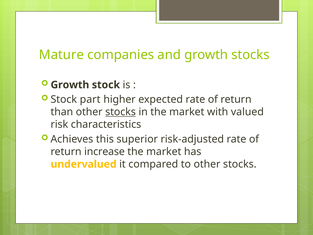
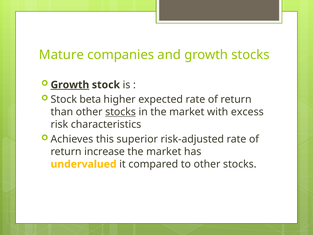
Growth underline: none -> present (70, 85)
part: part -> beta (90, 99)
valued: valued -> excess (247, 112)
